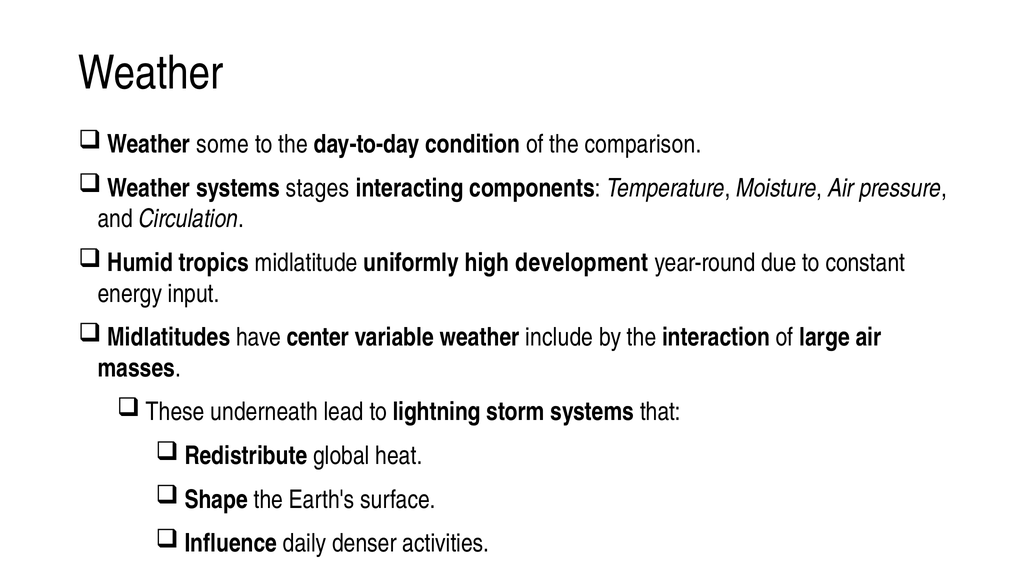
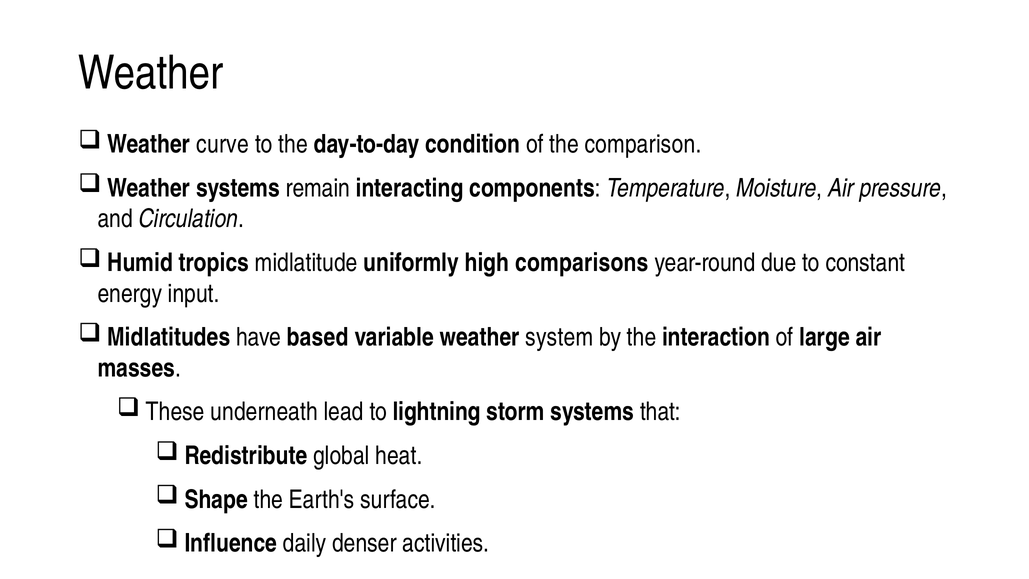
some: some -> curve (223, 144)
stages: stages -> remain (318, 188)
development: development -> comparisons (582, 263)
center: center -> based (318, 337)
include: include -> system (559, 337)
